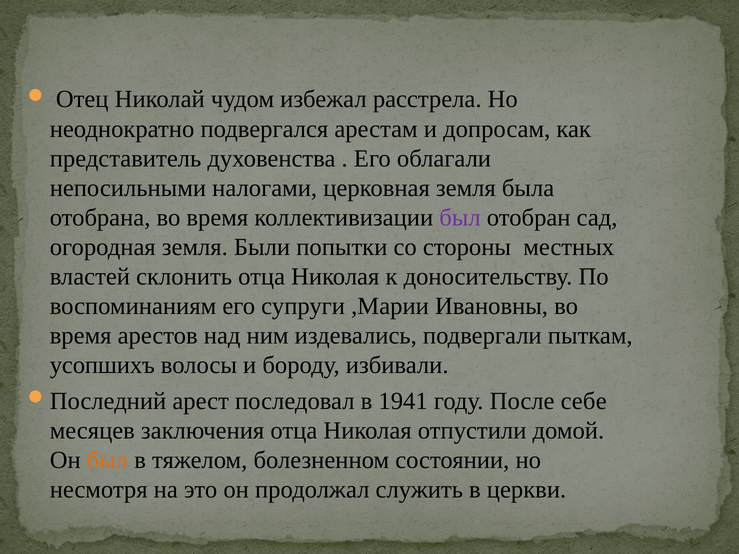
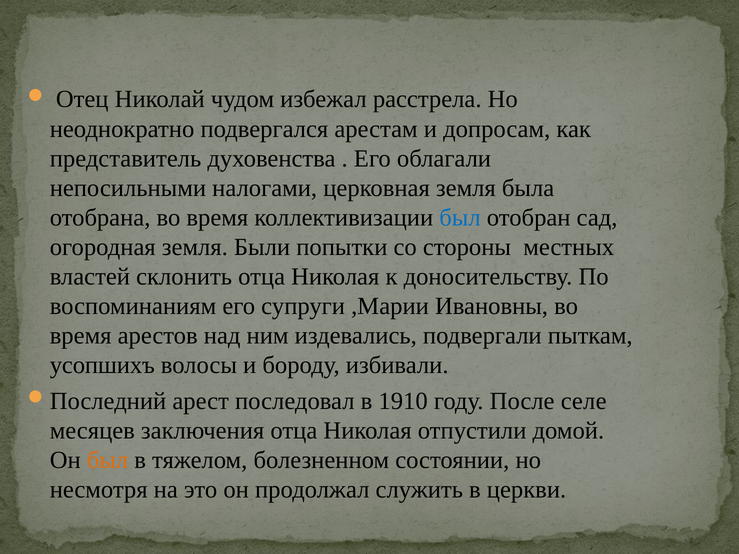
был colour: purple -> blue (460, 218)
1941: 1941 -> 1910 (403, 401)
себе: себе -> селе (584, 401)
